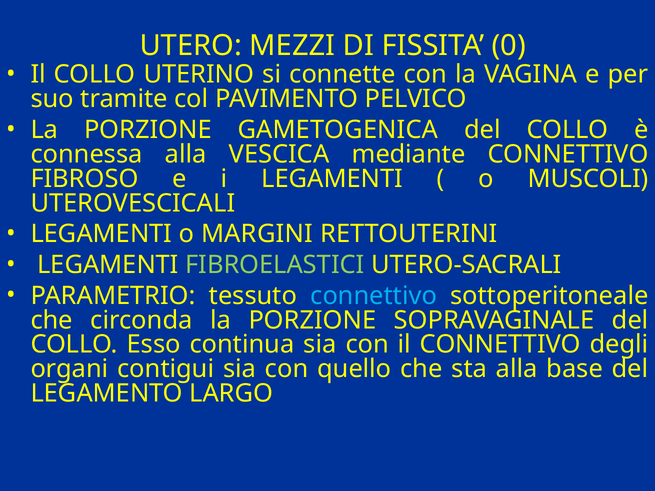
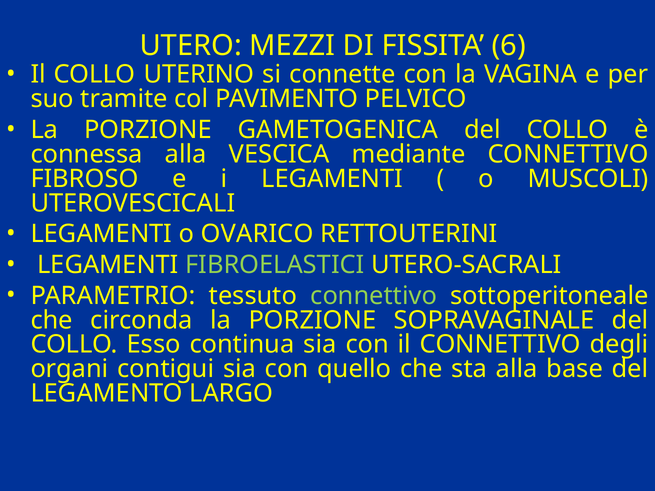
0: 0 -> 6 (509, 46)
MARGINI: MARGINI -> OVARICO (257, 234)
connettivo colour: light blue -> light green (374, 296)
